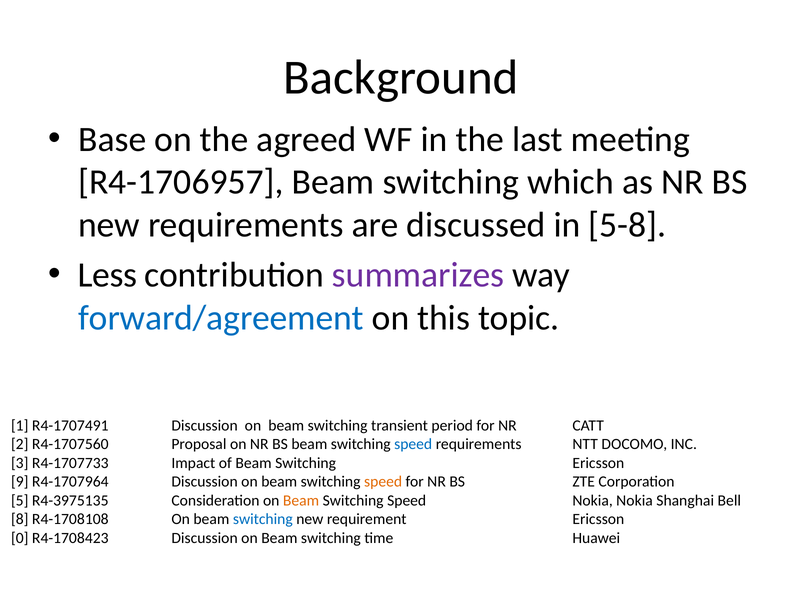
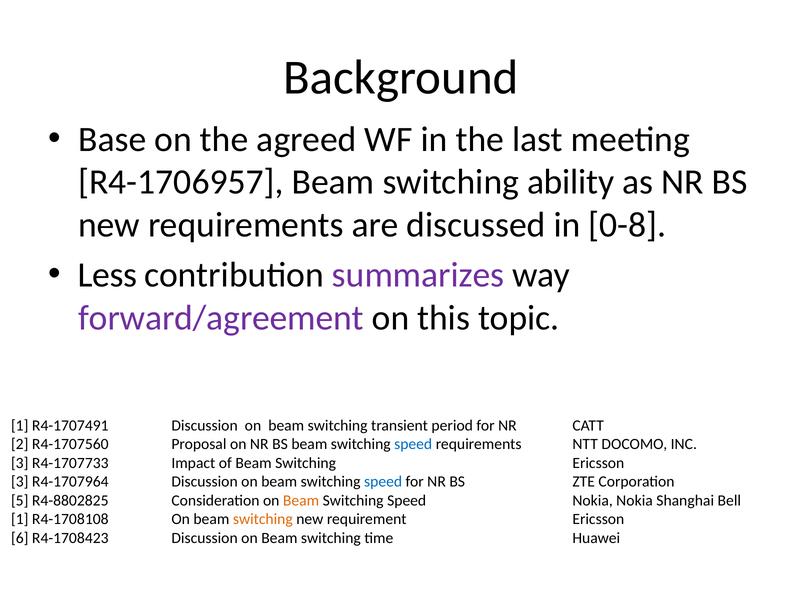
which: which -> ability (571, 182)
5-8: 5-8 -> 0-8 (627, 225)
forward/agreement colour: blue -> purple (221, 318)
9: 9 -> 3 (20, 481)
speed colour: orange -> blue (383, 481)
R4-3975135: R4-3975135 -> R4-8802825 (70, 500)
8: 8 -> 1 (20, 519)
switching colour: blue -> orange (263, 519)
0: 0 -> 6 (20, 537)
